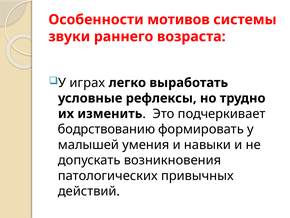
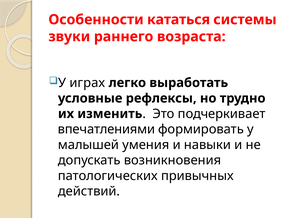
мотивов: мотивов -> кататься (179, 20)
бодрствованию: бодрствованию -> впечатлениями (106, 129)
